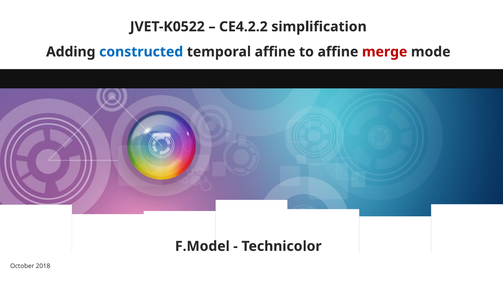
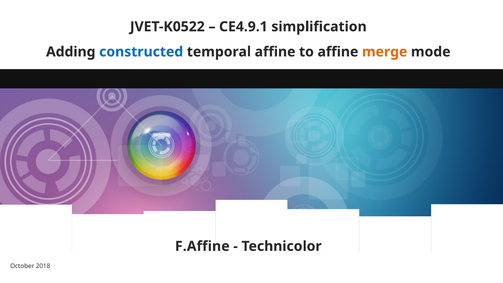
CE4.2.2: CE4.2.2 -> CE4.9.1 (243, 27)
merge colour: red -> orange (385, 52)
F.Model: F.Model -> F.Affine (202, 246)
